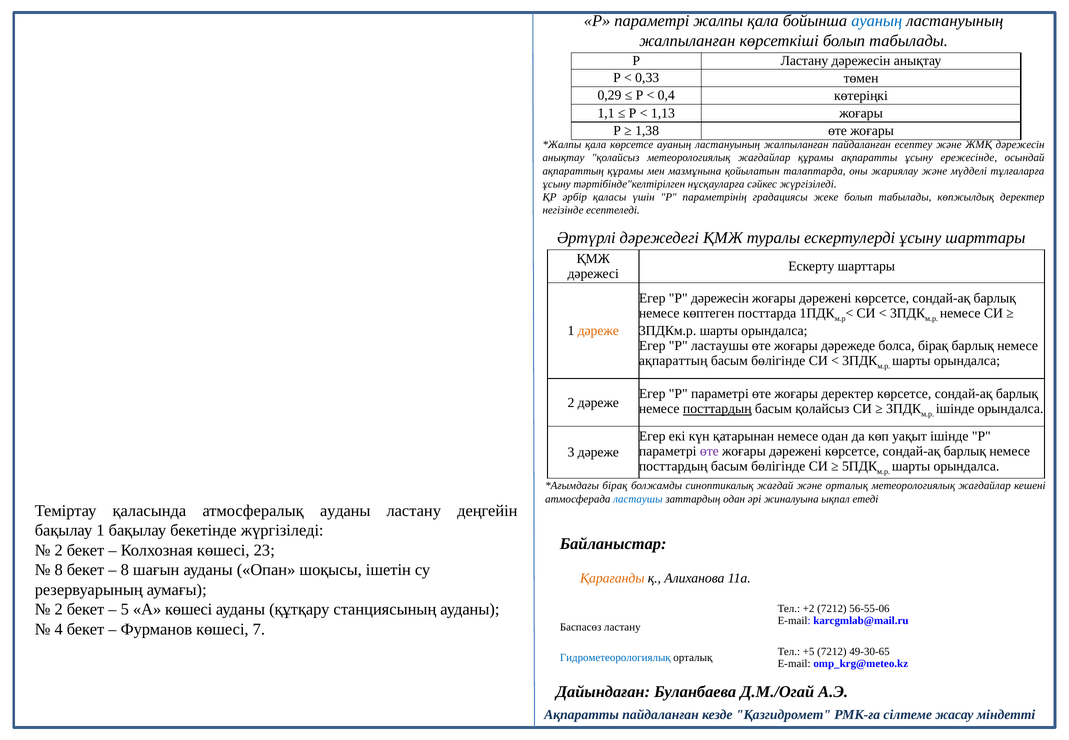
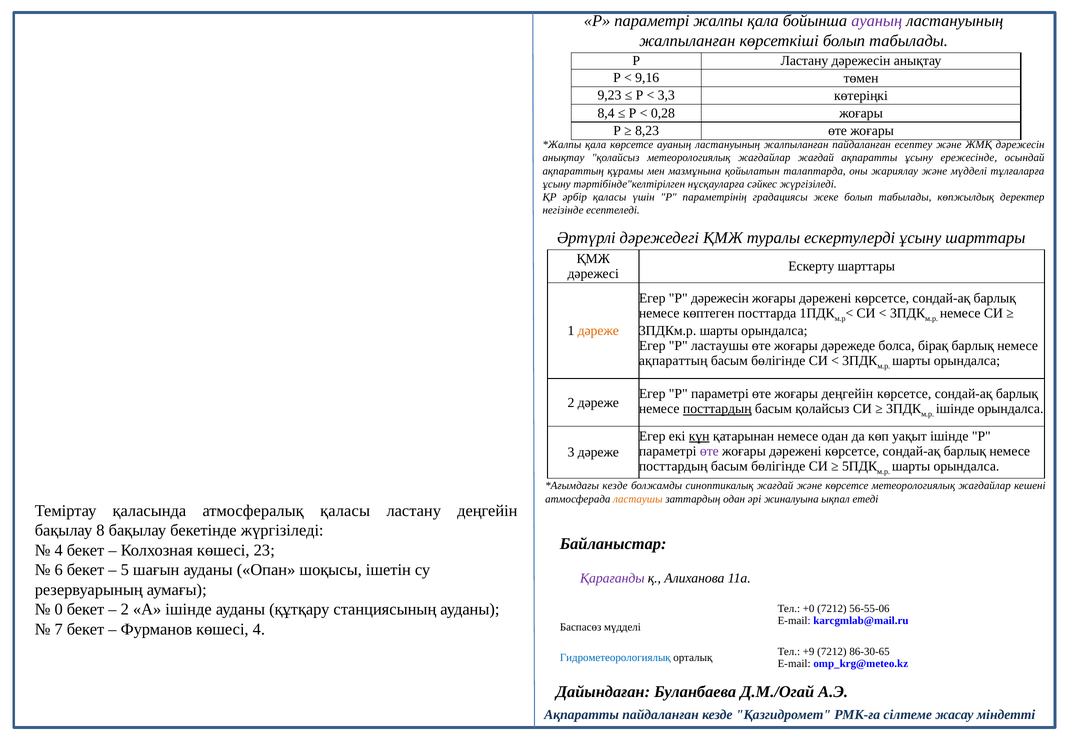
ауаның colour: blue -> purple (877, 21)
0,33: 0,33 -> 9,16 (647, 78)
0,29: 0,29 -> 9,23 (609, 95)
0,4: 0,4 -> 3,3 (666, 95)
1,1: 1,1 -> 8,4 (606, 113)
1,13: 1,13 -> 0,28 (663, 113)
1,38: 1,38 -> 8,23 (647, 131)
жағдайлар құрамы: құрамы -> жағдай (816, 158)
жоғары деректер: деректер -> деңгейін (847, 394)
күн underline: none -> present (699, 436)
бірақ: бірақ -> кезде (615, 486)
және орталық: орталық -> көрсетсе (847, 486)
ластаушы colour: blue -> orange (638, 499)
атмосфералық ауданы: ауданы -> қаласы (345, 511)
бақылау 1: 1 -> 8 (100, 531)
2: 2 -> 4 (59, 550)
8: 8 -> 6 (59, 570)
8: 8 -> 5 (125, 570)
Қарағанды colour: orange -> purple (612, 578)
2: 2 -> 0 (59, 610)
5: 5 -> 2 (125, 610)
А көшесі: көшесі -> ішінде (189, 610)
+2: +2 -> +0 (809, 609)
4: 4 -> 7 (59, 629)
көшесі 7: 7 -> 4 (259, 629)
Баспасөз ластану: ластану -> мүдделі (622, 627)
+5: +5 -> +9 (809, 651)
49-30-65: 49-30-65 -> 86-30-65 (870, 651)
